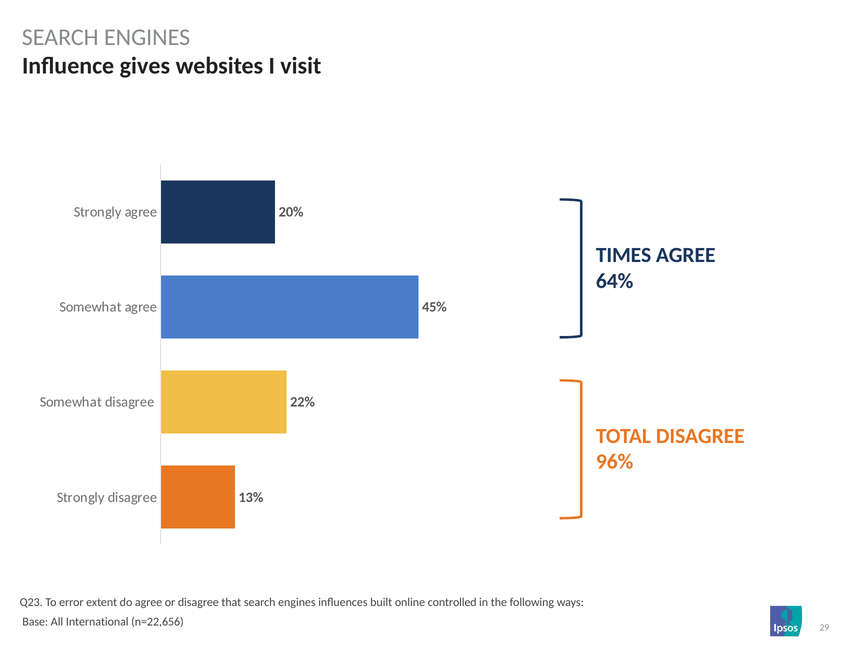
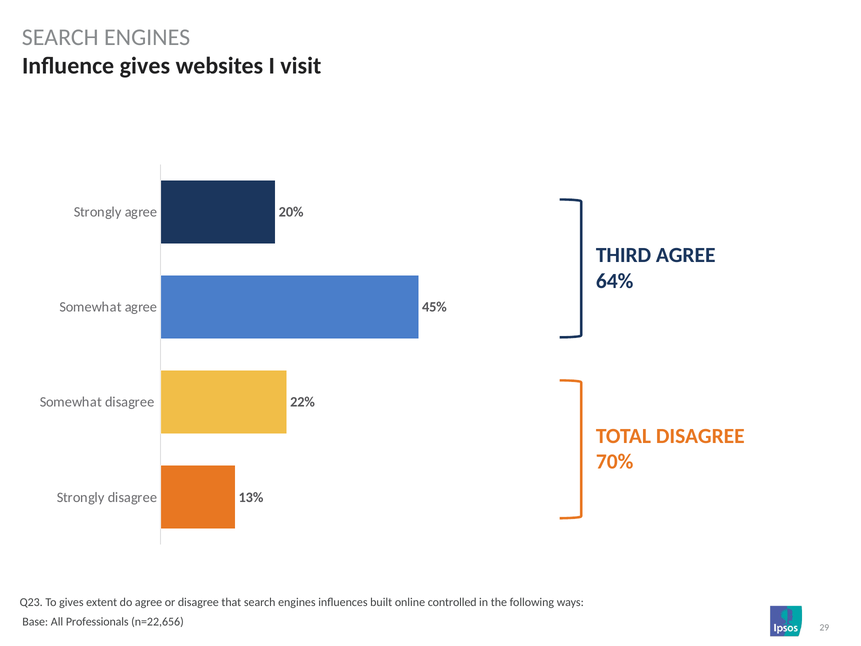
TIMES: TIMES -> THIRD (624, 255)
96%: 96% -> 70% (615, 462)
To error: error -> gives (71, 602)
International: International -> Professionals (97, 622)
